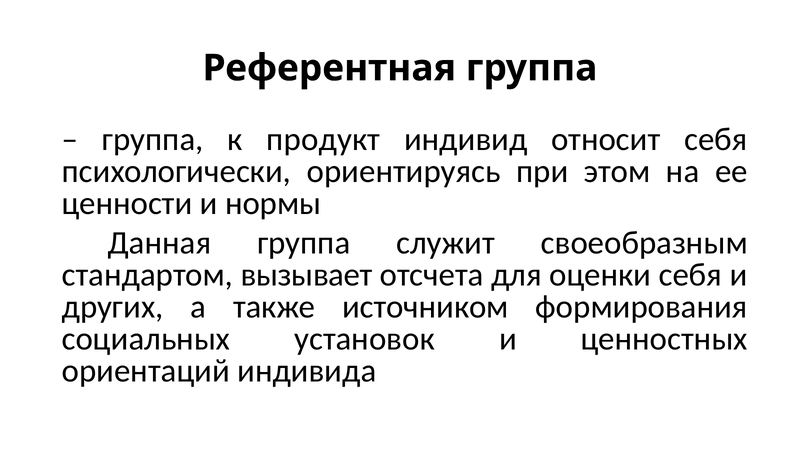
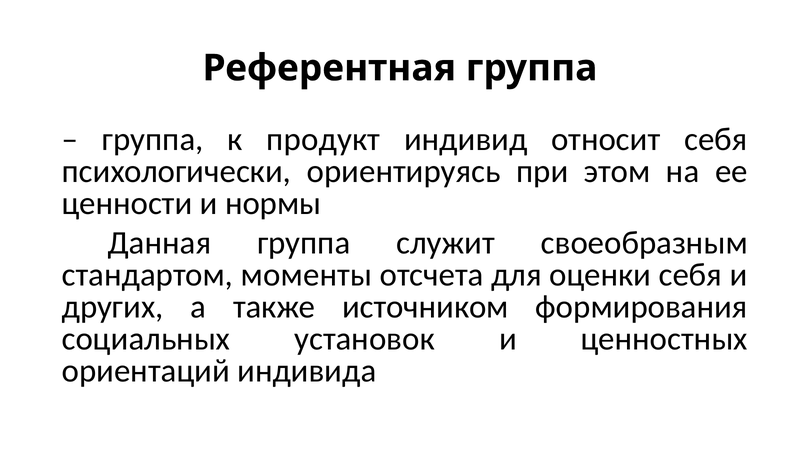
вызывает: вызывает -> моменты (307, 275)
